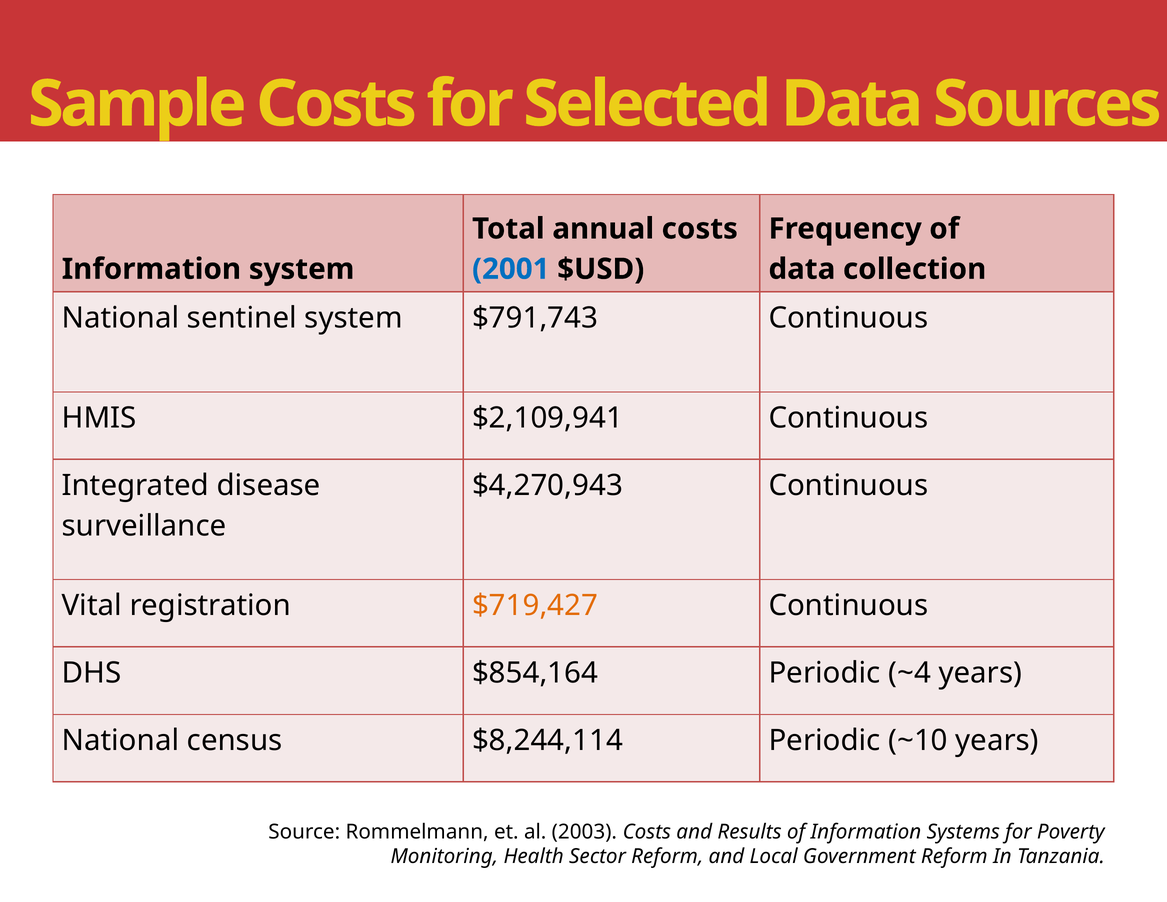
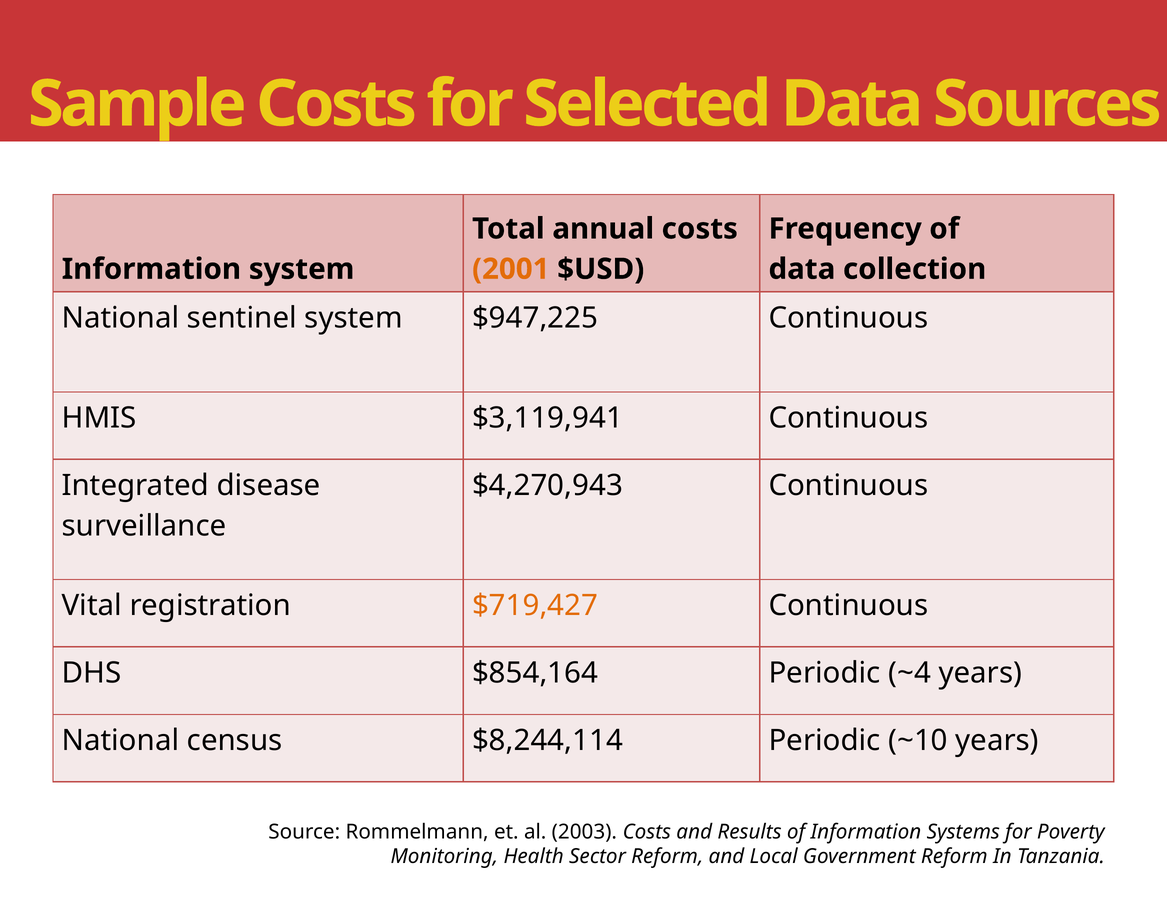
2001 colour: blue -> orange (511, 269)
$791,743: $791,743 -> $947,225 (535, 318)
$2,109,941: $2,109,941 -> $3,119,941 (547, 418)
